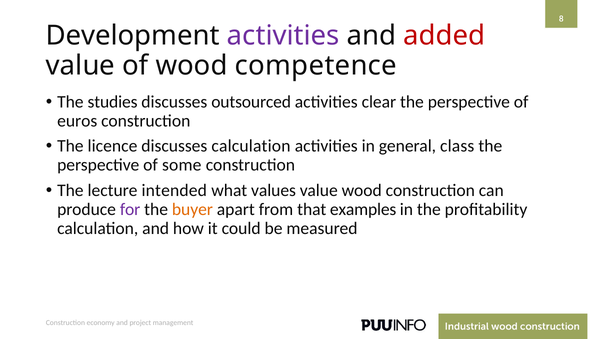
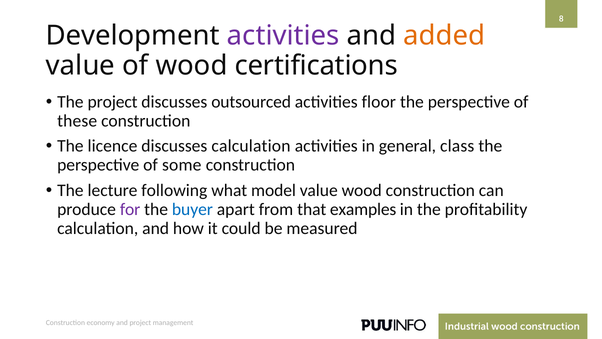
added colour: red -> orange (444, 36)
competence: competence -> certifications (316, 65)
The studies: studies -> project (113, 102)
clear: clear -> floor (379, 102)
euros: euros -> these (77, 121)
intended: intended -> following (174, 190)
values: values -> model (274, 190)
buyer colour: orange -> blue (192, 209)
